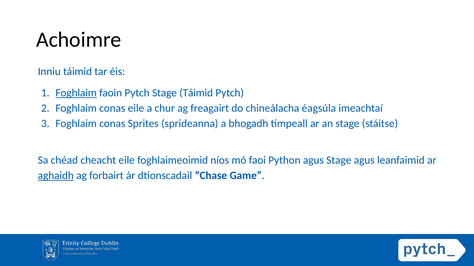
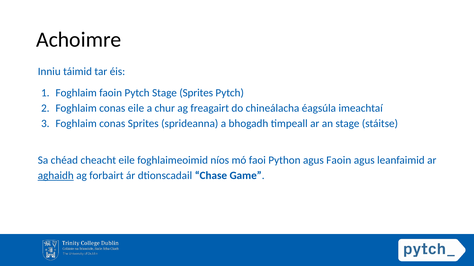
Foghlaim underline: present -> none (76, 93)
Stage Táimid: Táimid -> Sprites (196, 93)
agus Stage: Stage -> Faoin (339, 160)
